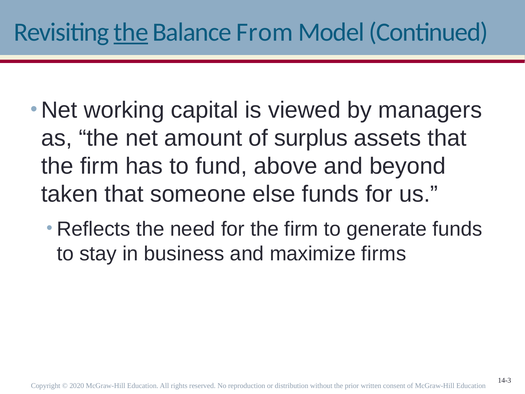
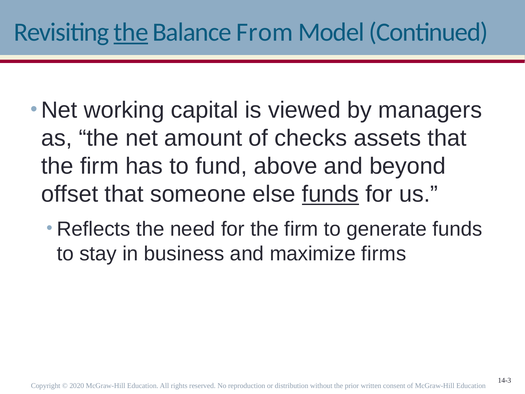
surplus: surplus -> checks (311, 138)
taken: taken -> offset (70, 194)
funds underline: none -> present (330, 194)
